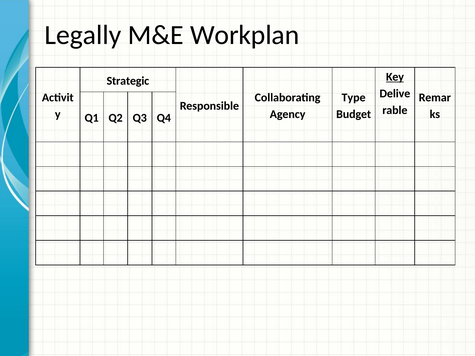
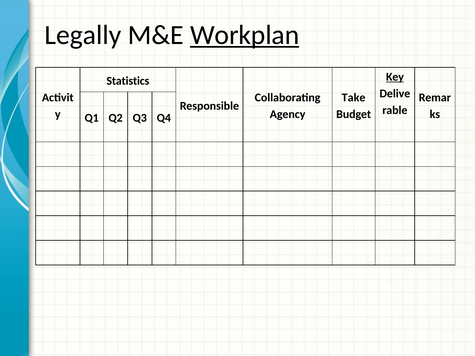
Workplan underline: none -> present (245, 35)
Strategic: Strategic -> Statistics (128, 81)
Type: Type -> Take (354, 98)
